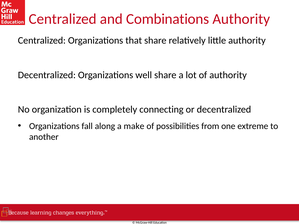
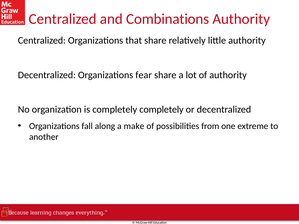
well: well -> fear (144, 75)
completely connecting: connecting -> completely (161, 110)
